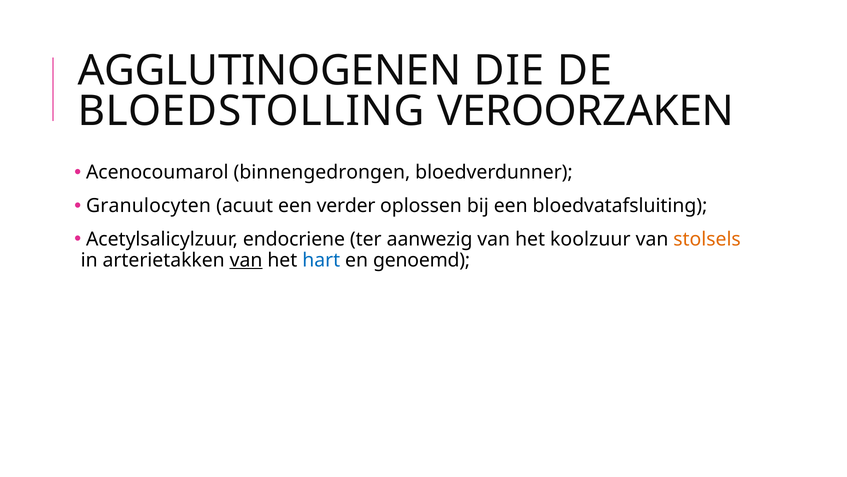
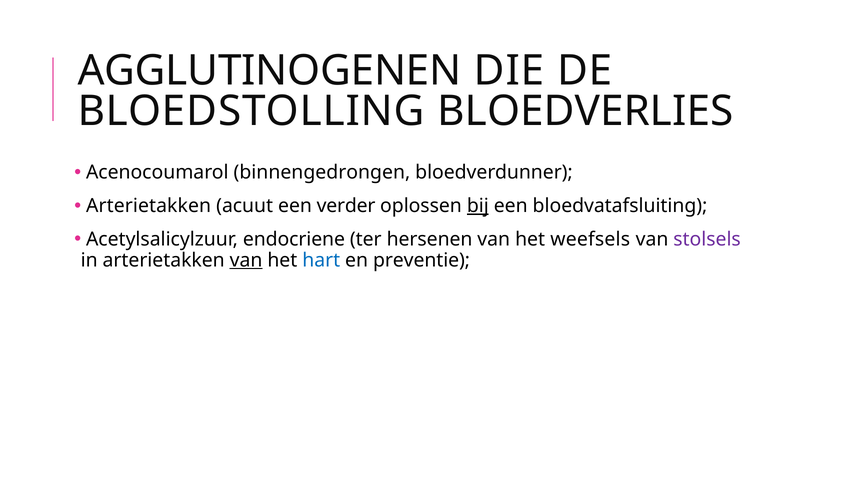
VEROORZAKEN: VEROORZAKEN -> BLOEDVERLIES (585, 111)
Granulocyten: Granulocyten -> Arterietakken (149, 206)
bij underline: none -> present (478, 206)
aanwezig: aanwezig -> hersenen (430, 239)
koolzuur: koolzuur -> weefsels (590, 239)
stolsels colour: orange -> purple (707, 239)
genoemd: genoemd -> preventie (422, 260)
